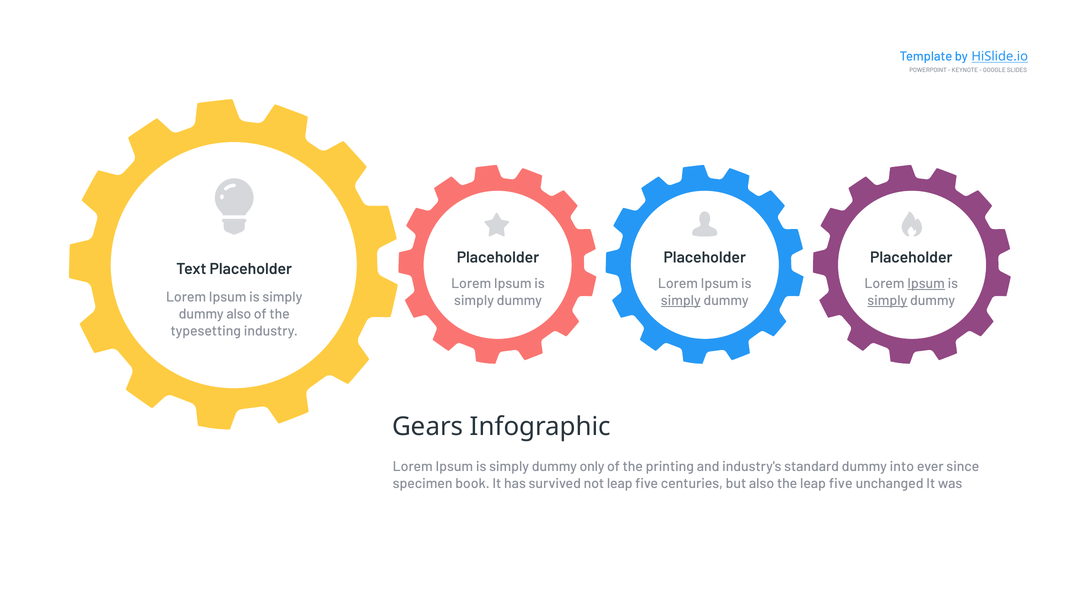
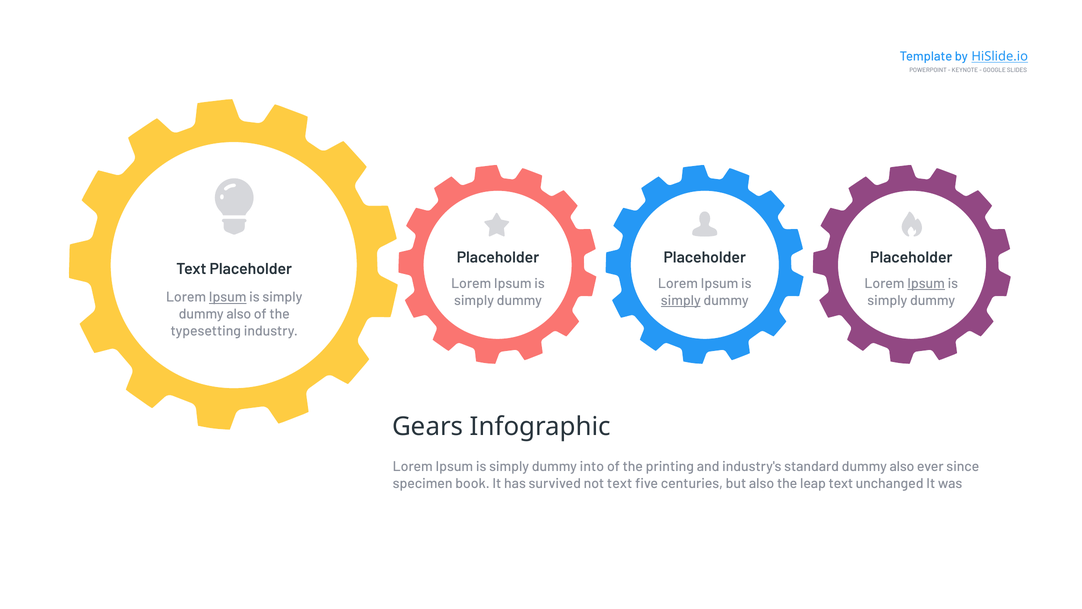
Ipsum underline: none -> present (228, 297)
simply underline: present -> none (887, 300)
only: only -> into (592, 467)
standard dummy into: into -> also (902, 467)
not leap: leap -> text (620, 483)
the leap five: five -> text (841, 483)
